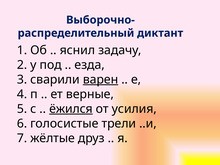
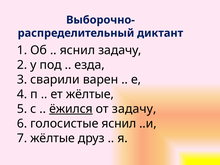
варен underline: present -> none (101, 80)
ет верные: верные -> жёлтые (90, 94)
от усилия: усилия -> задачу (134, 109)
голосистые трели: трели -> яснил (119, 124)
